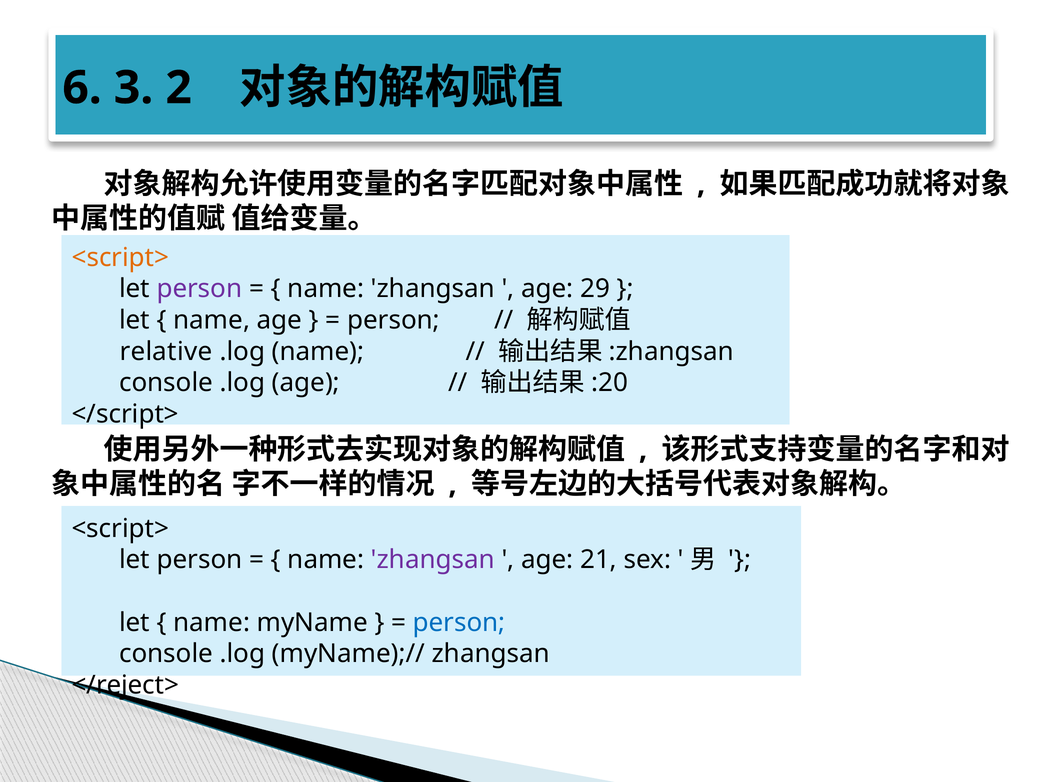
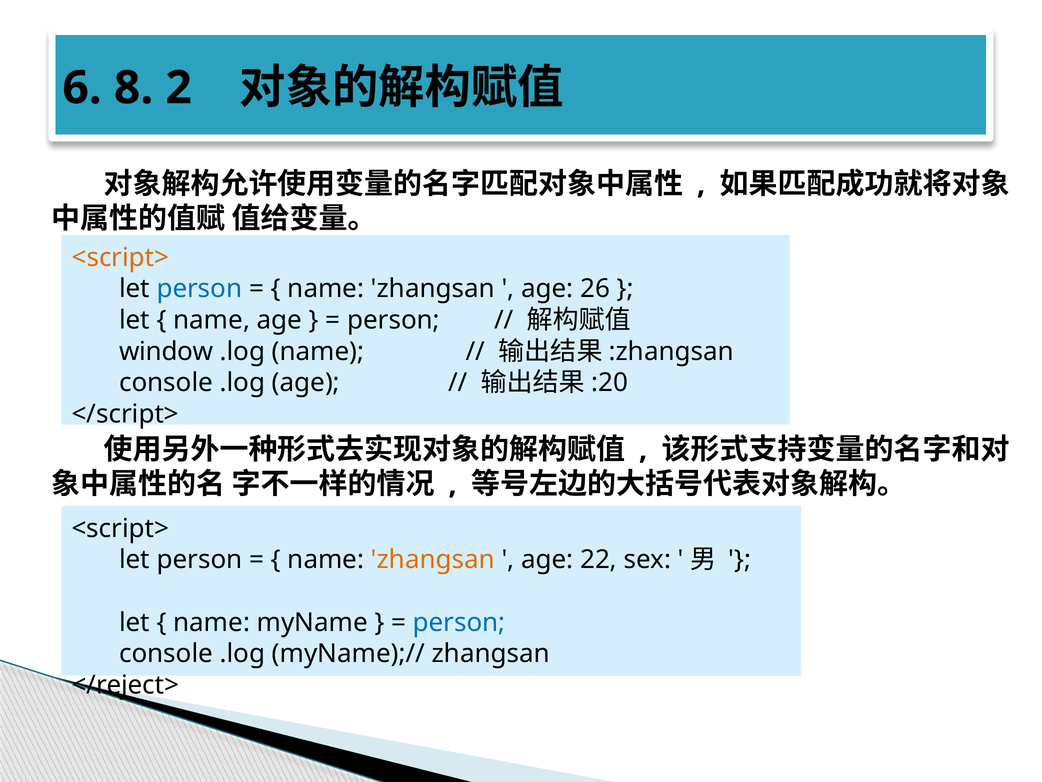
3: 3 -> 8 (134, 88)
person colour: purple -> blue (199, 289)
29: 29 -> 26 (595, 289)
relative: relative -> window (166, 351)
zhangsan colour: purple -> orange (433, 559)
21: 21 -> 22 (599, 559)
